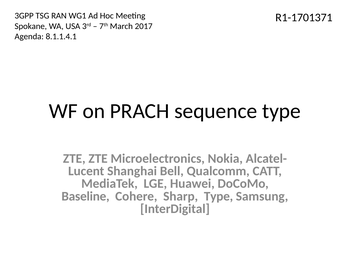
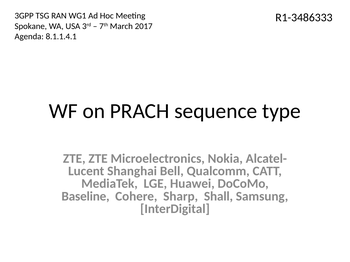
R1-1701371: R1-1701371 -> R1-3486333 (304, 18)
Sharp Type: Type -> Shall (218, 197)
